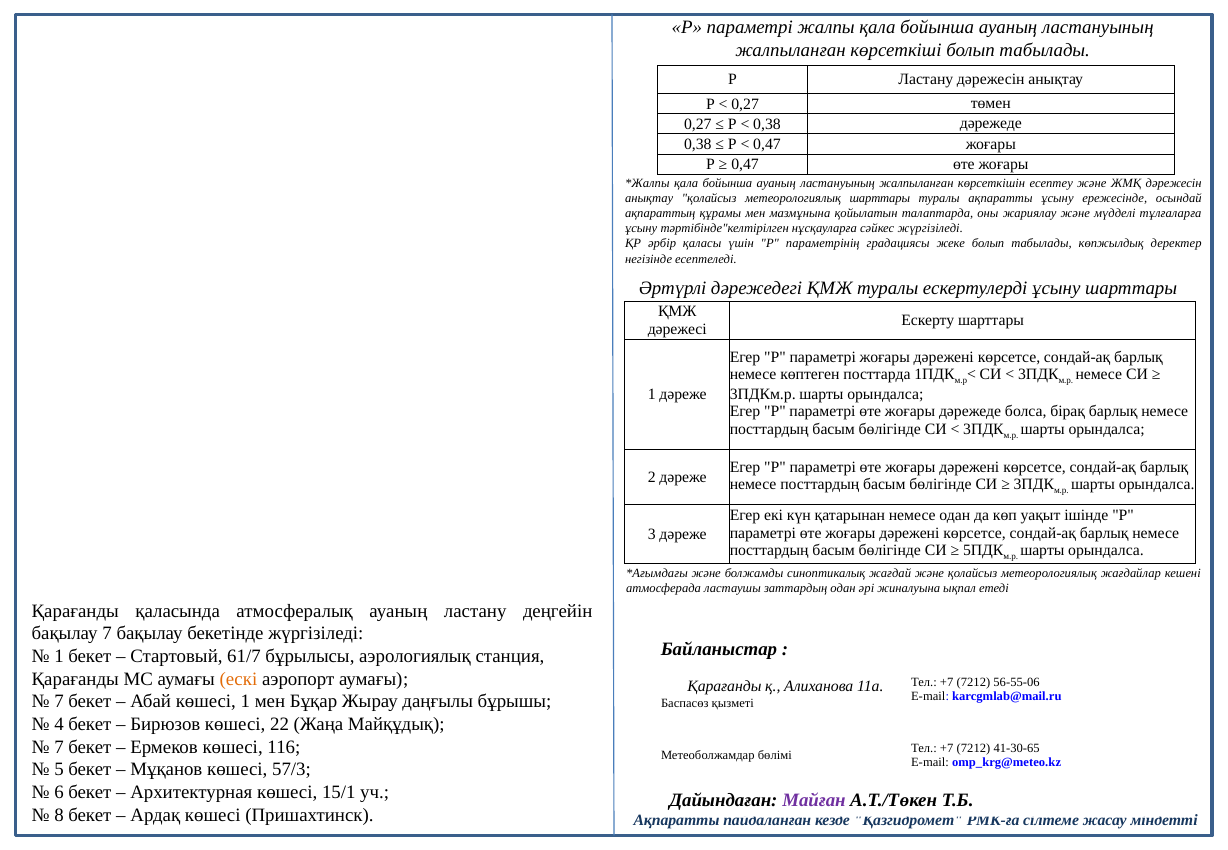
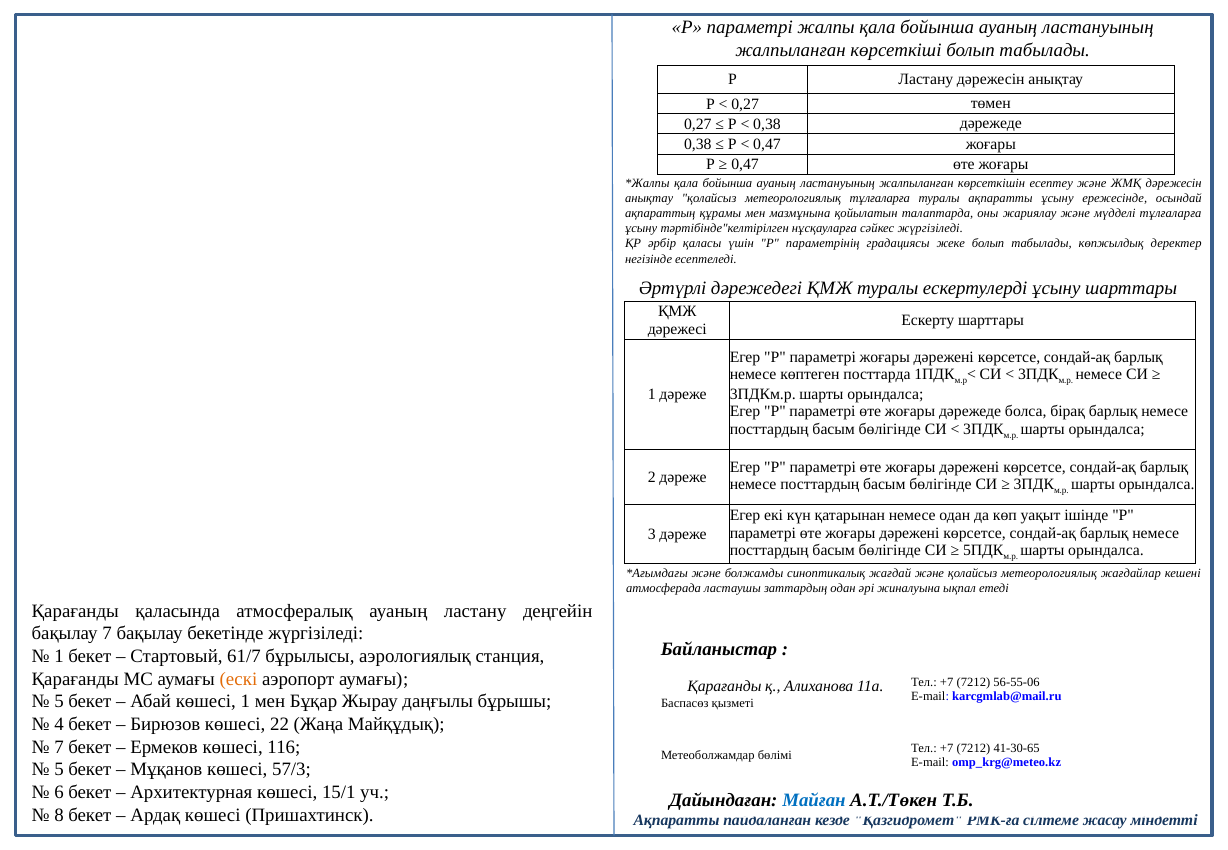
метеорологиялық шарттары: шарттары -> тұлғаларға (880, 199)
7: 7 -> 5 (59, 702)
Майған colour: purple -> blue (814, 801)
